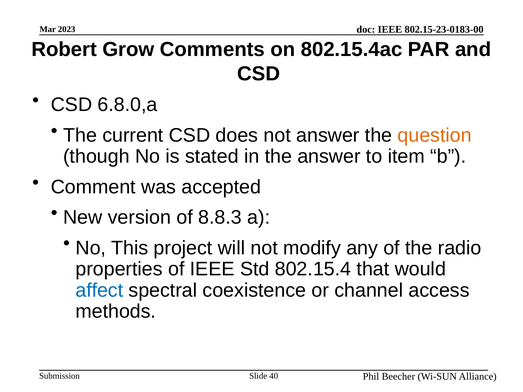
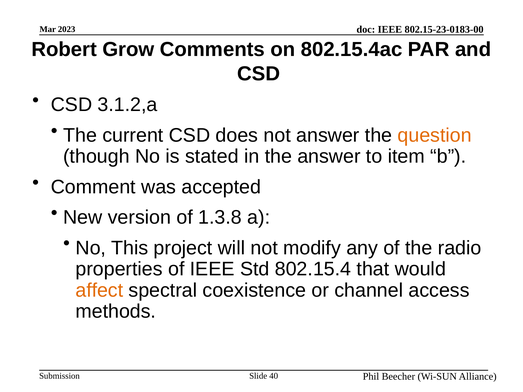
6.8.0,a: 6.8.0,a -> 3.1.2,a (128, 105)
8.8.3: 8.8.3 -> 1.3.8 (220, 218)
affect colour: blue -> orange (99, 290)
